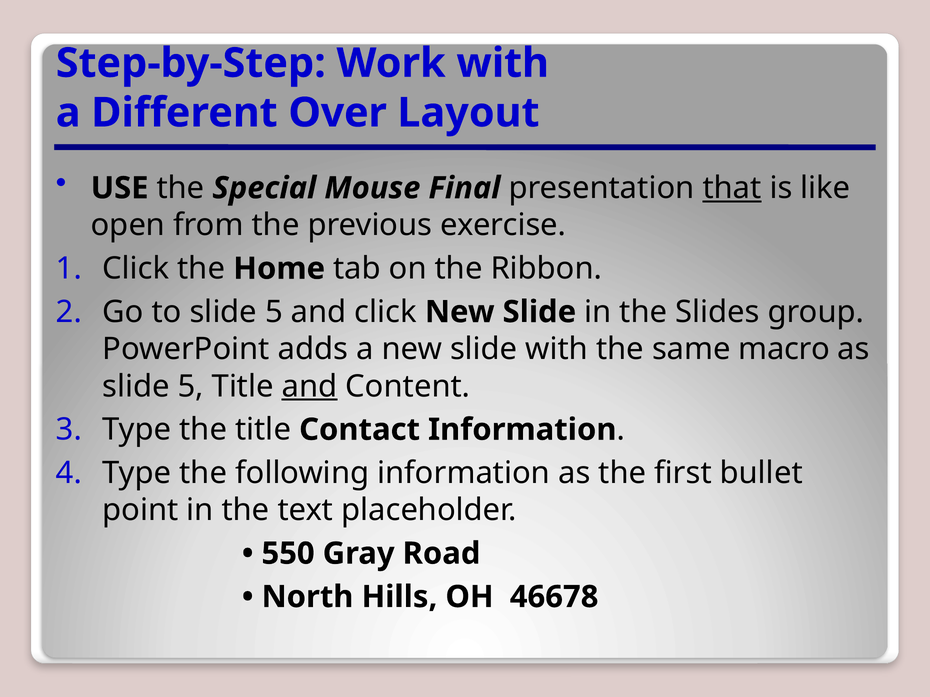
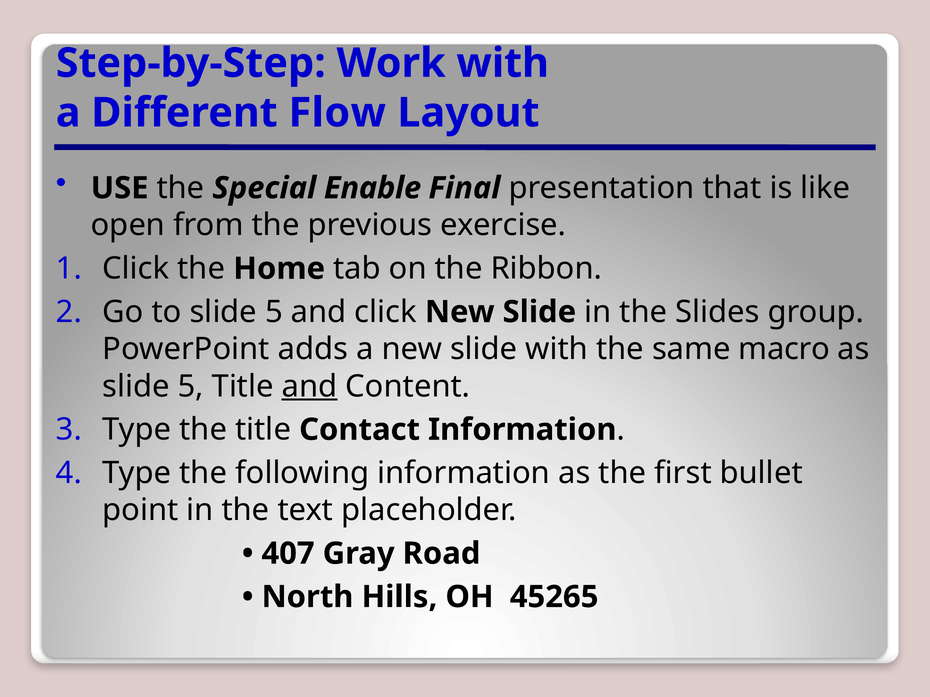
Over: Over -> Flow (337, 113)
Mouse: Mouse -> Enable (373, 188)
that underline: present -> none (732, 188)
550: 550 -> 407 (288, 554)
46678: 46678 -> 45265 (554, 597)
